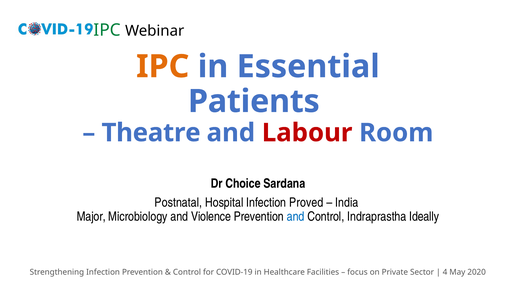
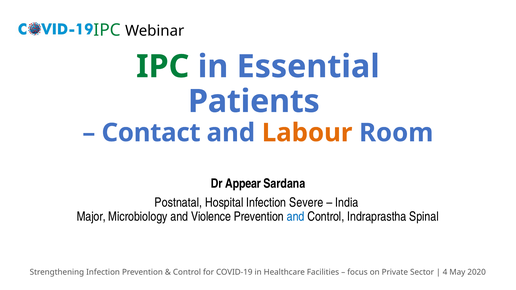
IPC colour: orange -> green (163, 67)
Theatre: Theatre -> Contact (151, 133)
Labour colour: red -> orange (307, 133)
Choice: Choice -> Appear (243, 184)
Proved: Proved -> Severe (306, 203)
Ideally: Ideally -> Spinal (424, 217)
